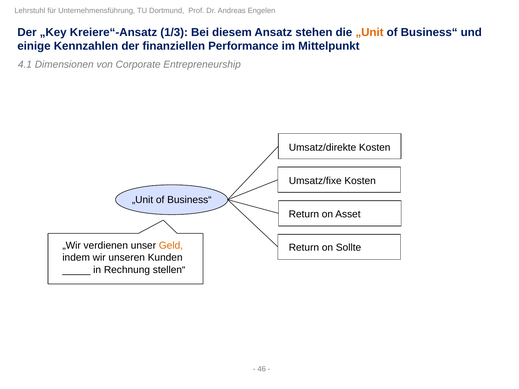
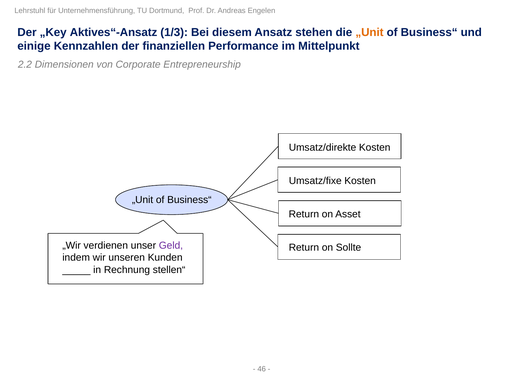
Kreiere“-Ansatz: Kreiere“-Ansatz -> Aktives“-Ansatz (114, 32)
4.1: 4.1 -> 2.2 (25, 64)
Geld colour: orange -> purple (171, 246)
